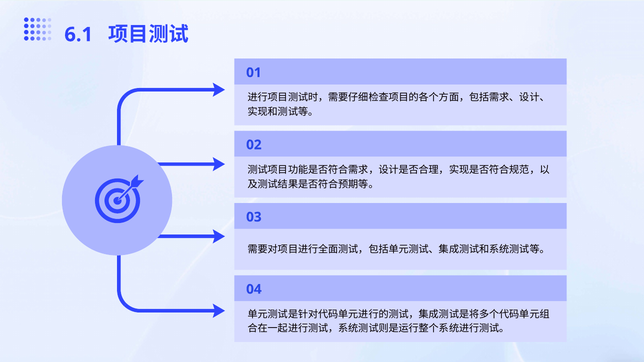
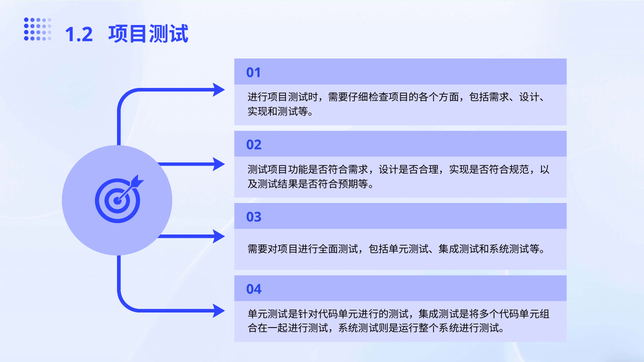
6.1: 6.1 -> 1.2 (79, 35)
